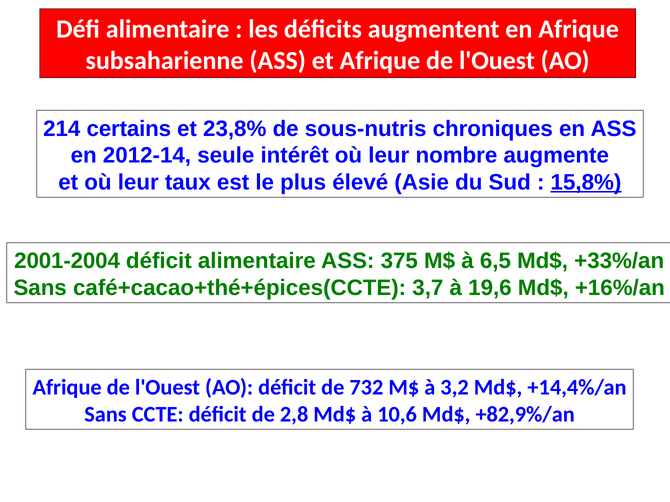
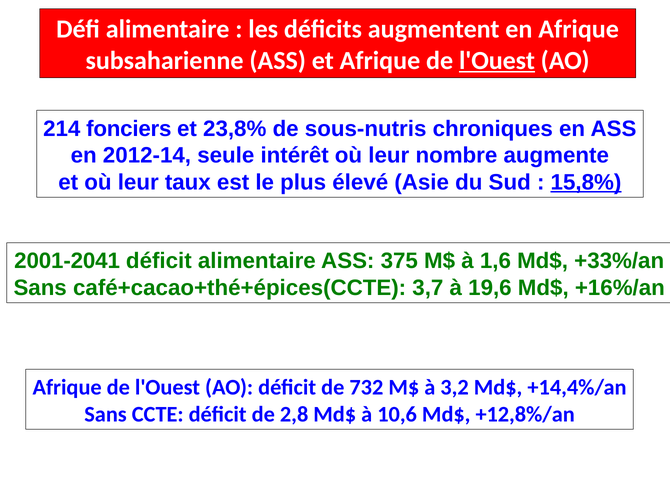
l'Ouest underline: none -> present (497, 61)
certains: certains -> fonciers (129, 129)
2001-2004: 2001-2004 -> 2001-2041 (67, 261)
6,5: 6,5 -> 1,6 (495, 261)
+82,9%/an: +82,9%/an -> +12,8%/an (525, 415)
